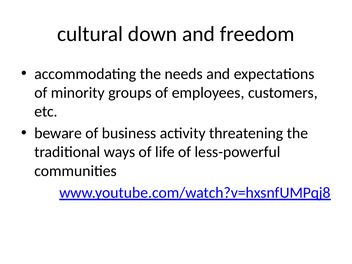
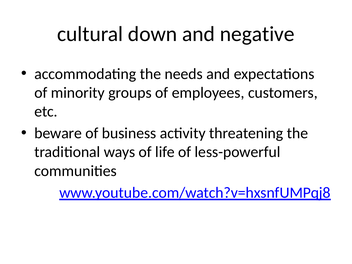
freedom: freedom -> negative (257, 34)
